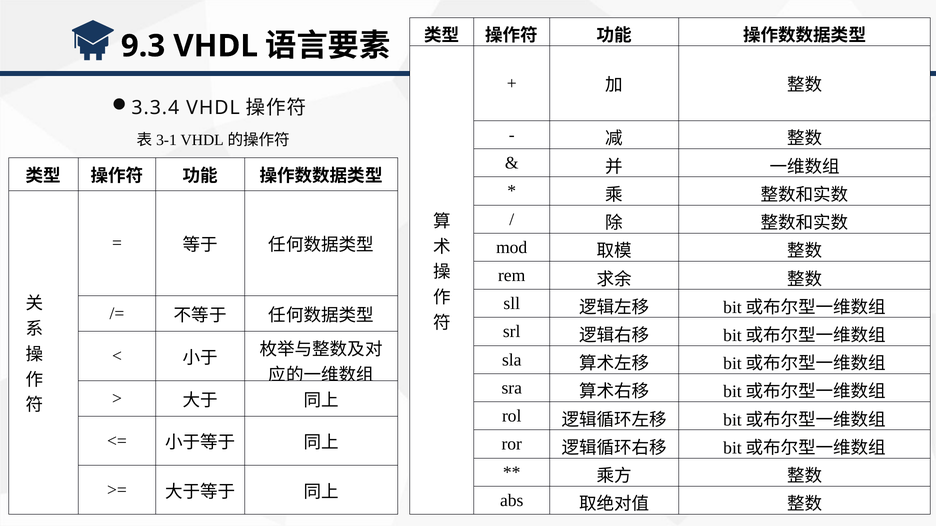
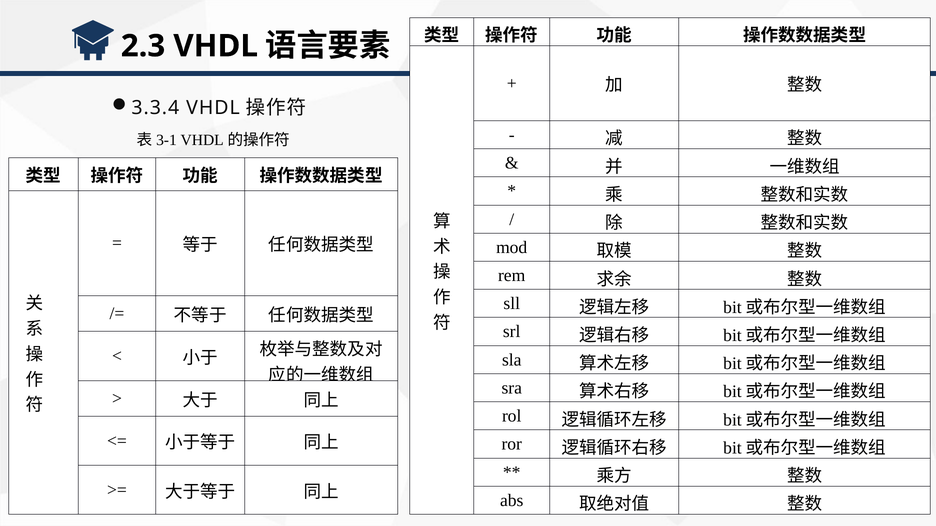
9.3: 9.3 -> 2.3 (143, 46)
